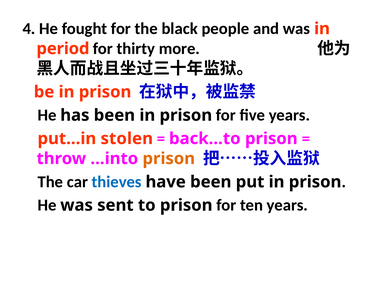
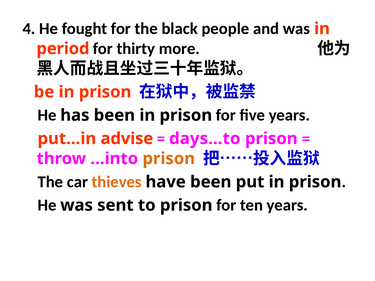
stolen: stolen -> advise (127, 139)
back…to: back…to -> days…to (205, 139)
thieves colour: blue -> orange (117, 182)
